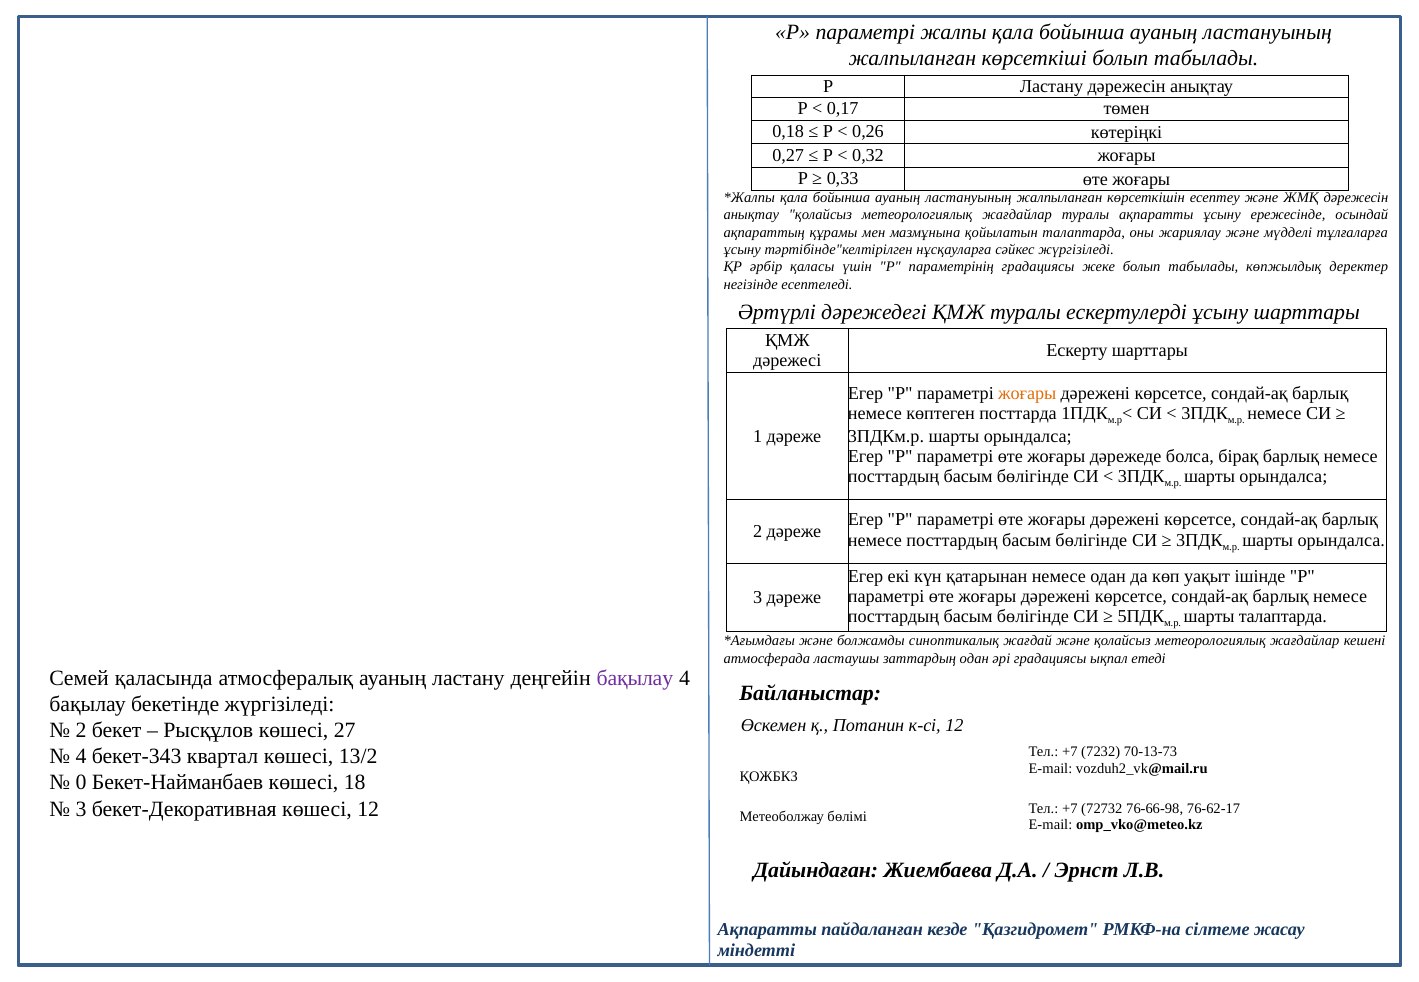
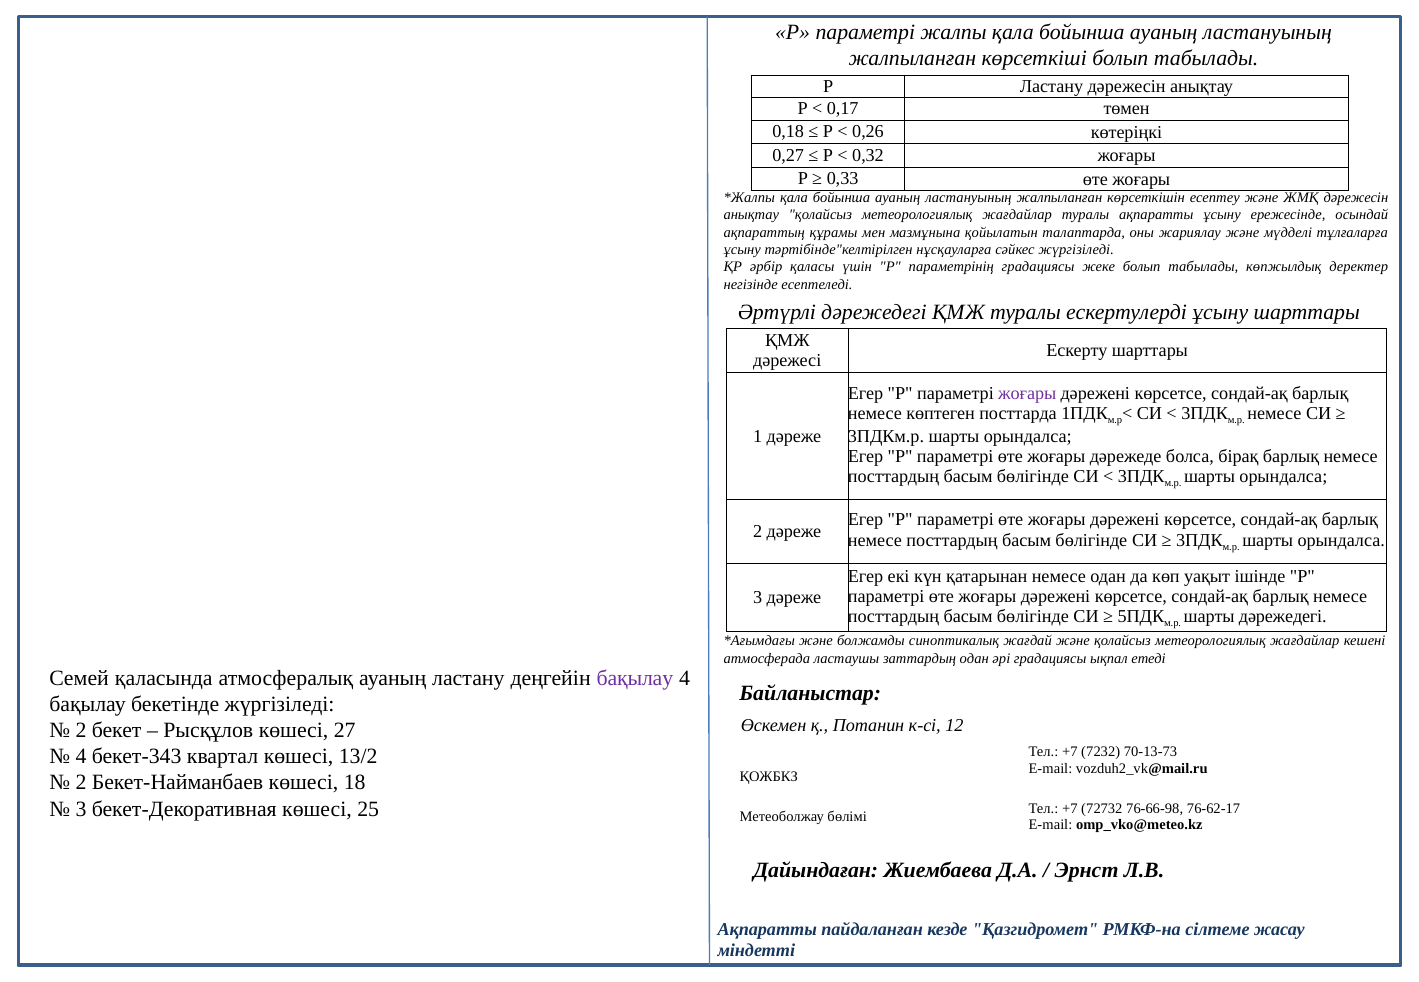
жоғары colour: orange -> purple (1027, 393)
шарты талаптарда: талаптарда -> дәрежедегі (1283, 616)
0: 0 -> 2 (81, 783)
көшесі 12: 12 -> 25 (368, 809)
